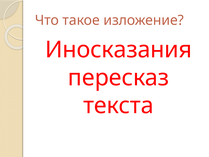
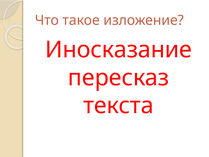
Иносказания: Иносказания -> Иносказание (119, 50)
